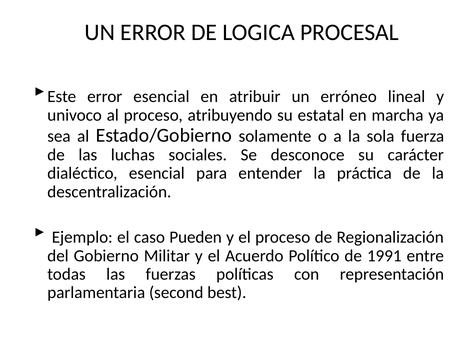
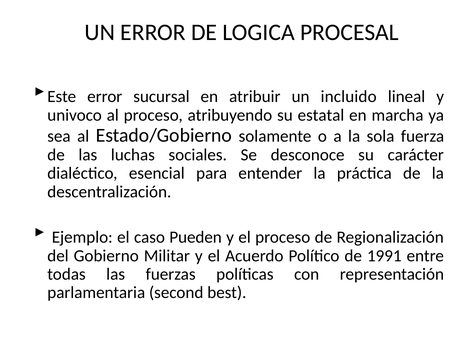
error esencial: esencial -> sucursal (161, 97)
erróneo: erróneo -> incluido (349, 97)
